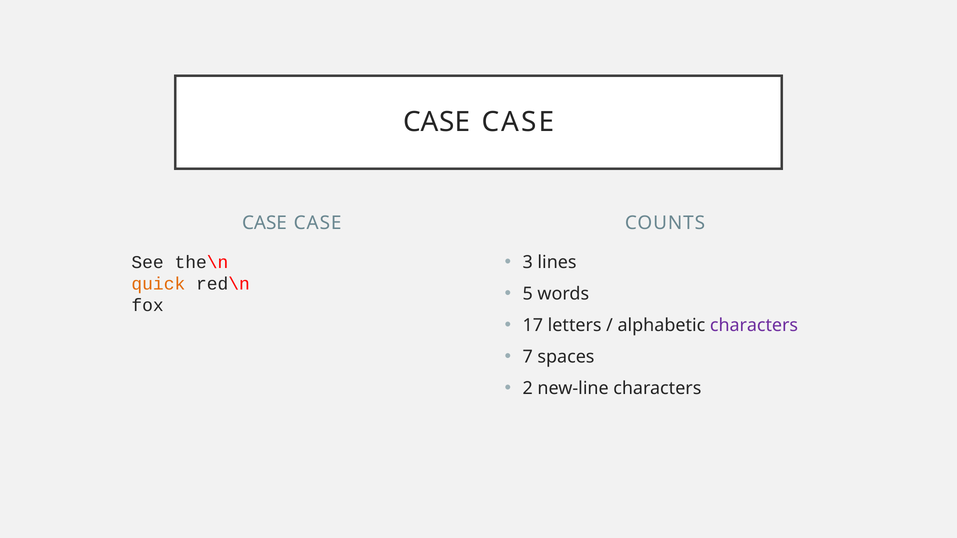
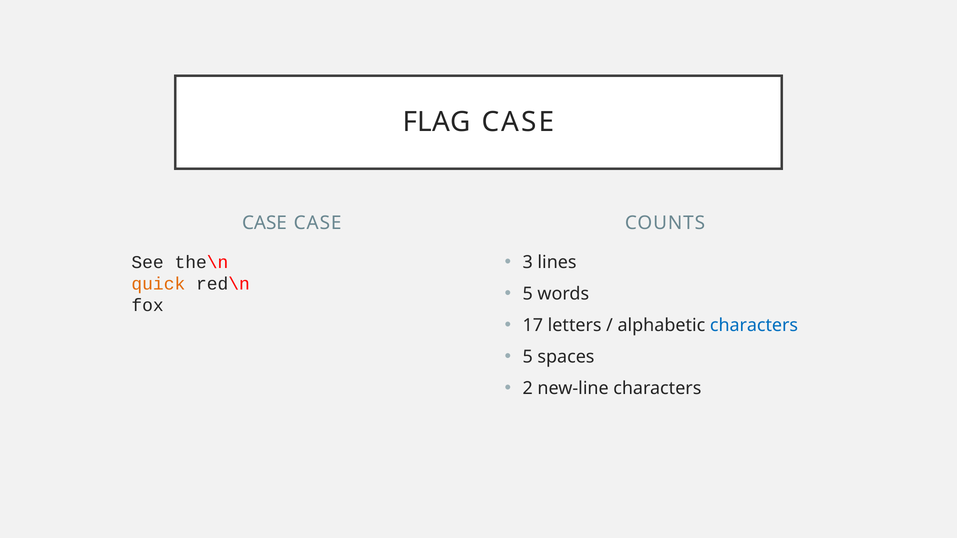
CASE: CASE -> FLAG (437, 122)
characters colour: purple -> blue (754, 325)
7: 7 -> 5 (528, 357)
